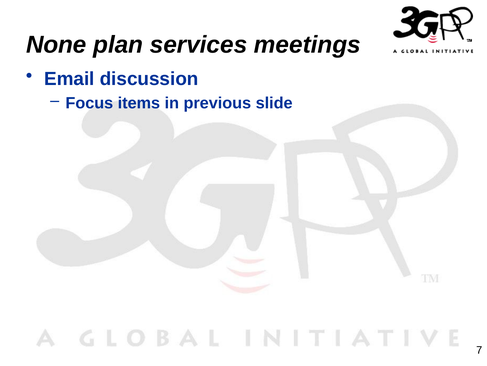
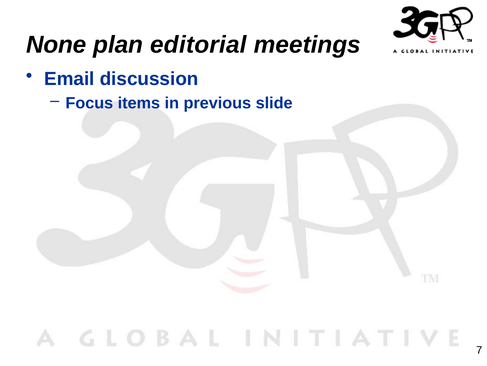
services: services -> editorial (198, 45)
